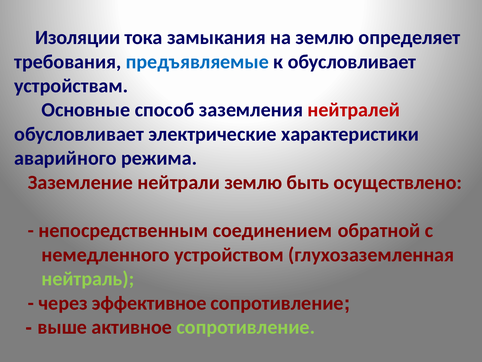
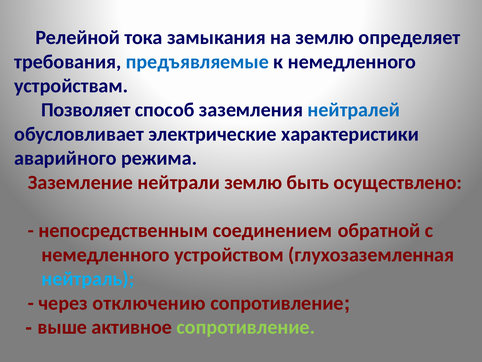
Изоляции: Изоляции -> Релейной (78, 38)
к обусловливает: обусловливает -> немедленного (352, 62)
Основные: Основные -> Позволяет (86, 110)
нейтралей colour: red -> blue (354, 110)
нейтраль colour: light green -> light blue (88, 279)
эффективное: эффективное -> отключению (149, 303)
